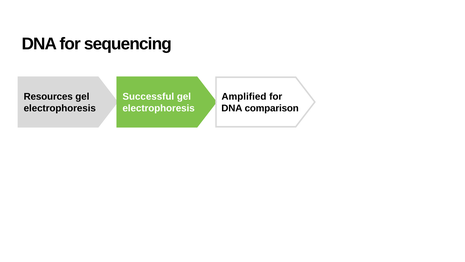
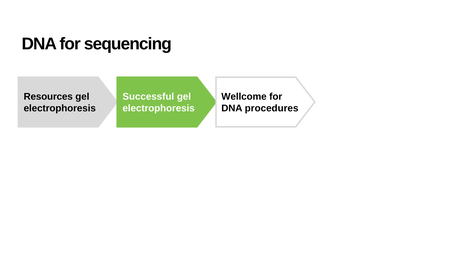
Amplified: Amplified -> Wellcome (244, 97)
comparison: comparison -> procedures (272, 108)
